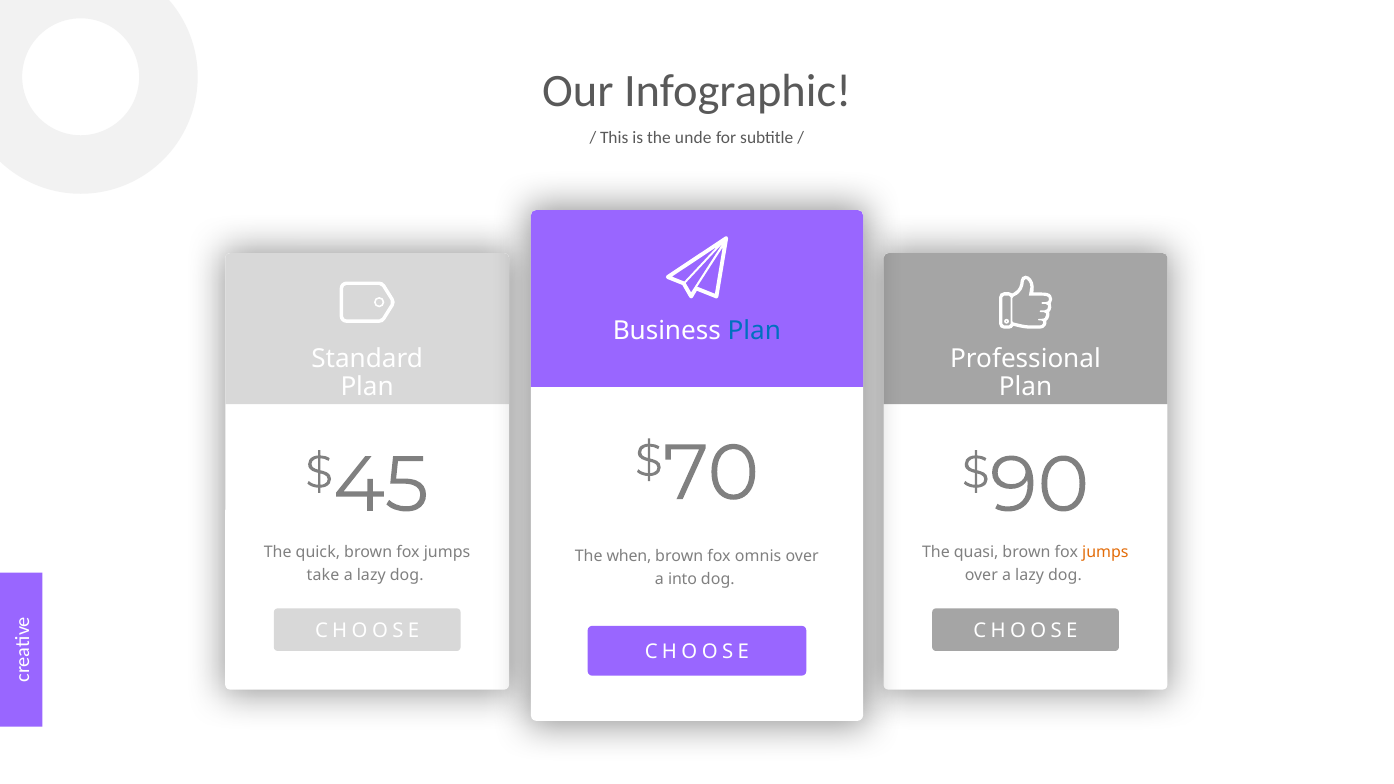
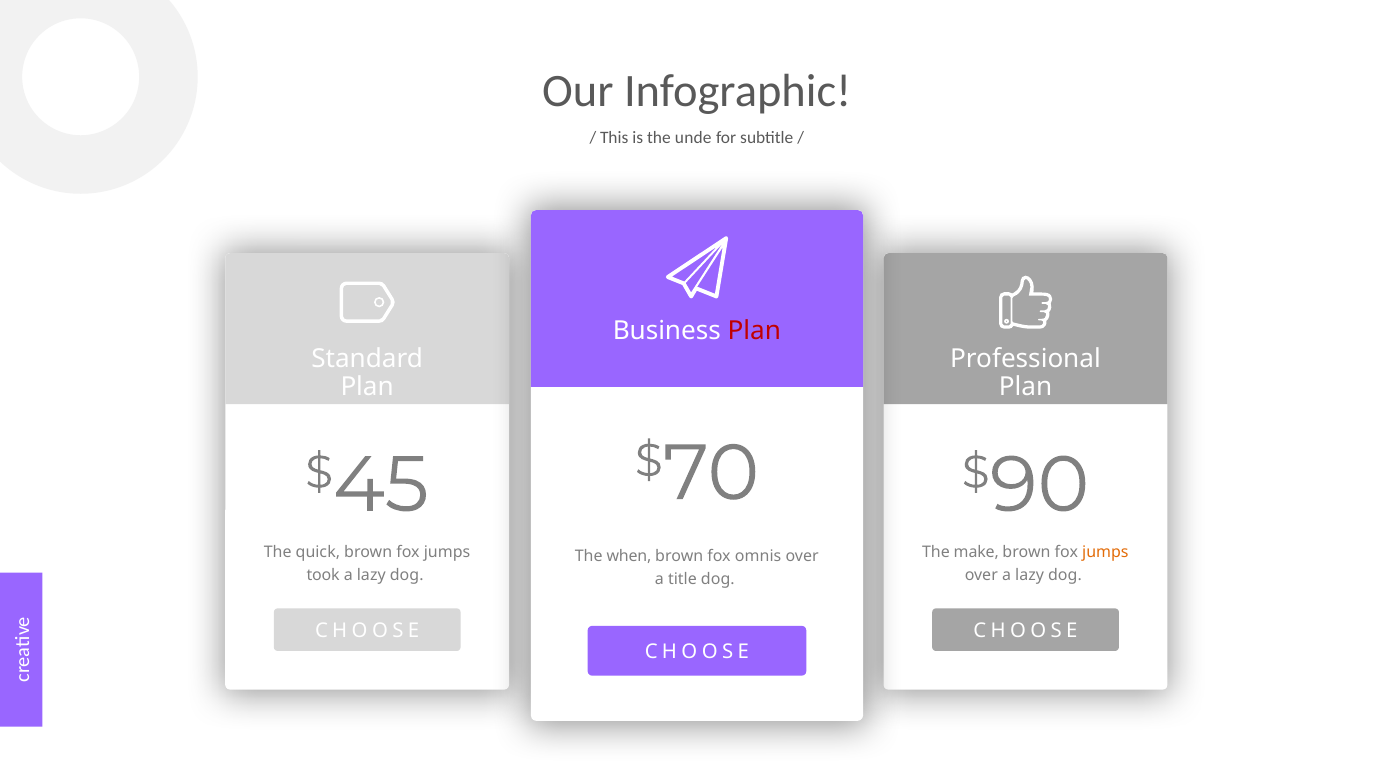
Plan colour: blue -> red (754, 330)
quasi: quasi -> make (976, 552)
take: take -> took (323, 575)
into: into -> title (682, 579)
